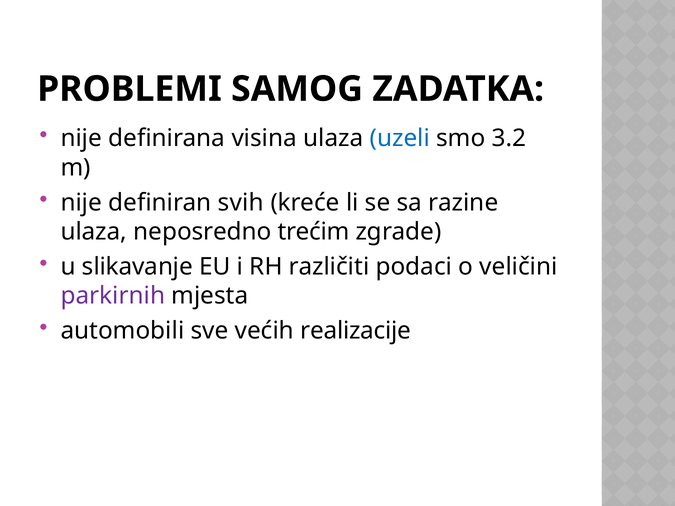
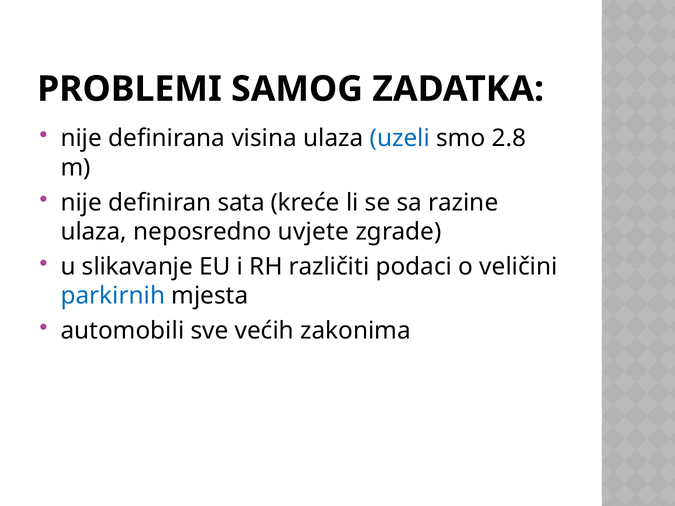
3.2: 3.2 -> 2.8 (509, 138)
svih: svih -> sata (241, 203)
trećim: trećim -> uvjete (313, 232)
parkirnih colour: purple -> blue (113, 296)
realizacije: realizacije -> zakonima (356, 331)
